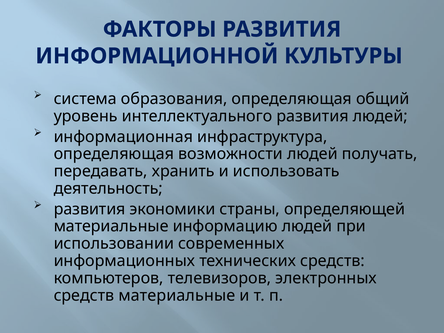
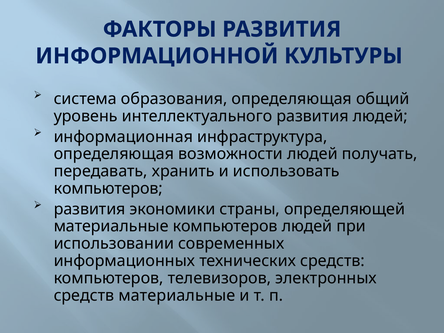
деятельность: деятельность -> компьютеров (108, 189)
материальные информацию: информацию -> компьютеров (225, 226)
